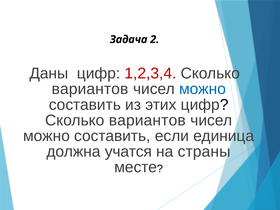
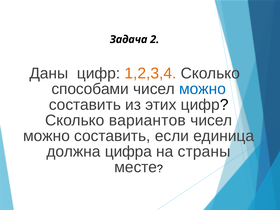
1,2,3,4 colour: red -> orange (150, 73)
вариантов: вариантов -> способами (90, 89)
учатся: учатся -> цифра (128, 152)
